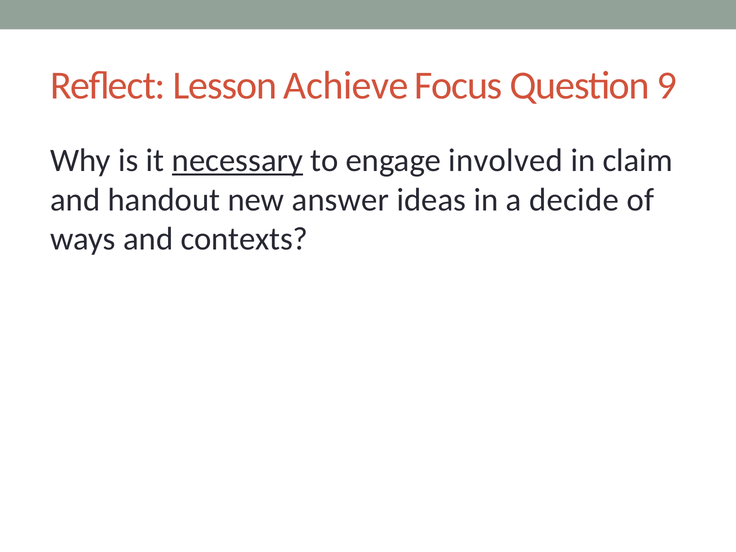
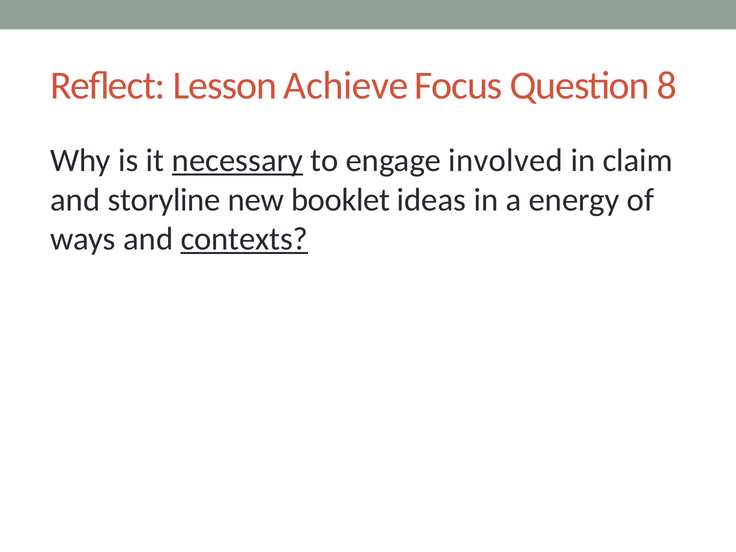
9: 9 -> 8 (667, 86)
handout: handout -> storyline (164, 200)
answer: answer -> booklet (341, 200)
decide: decide -> energy (574, 200)
contexts underline: none -> present (244, 239)
